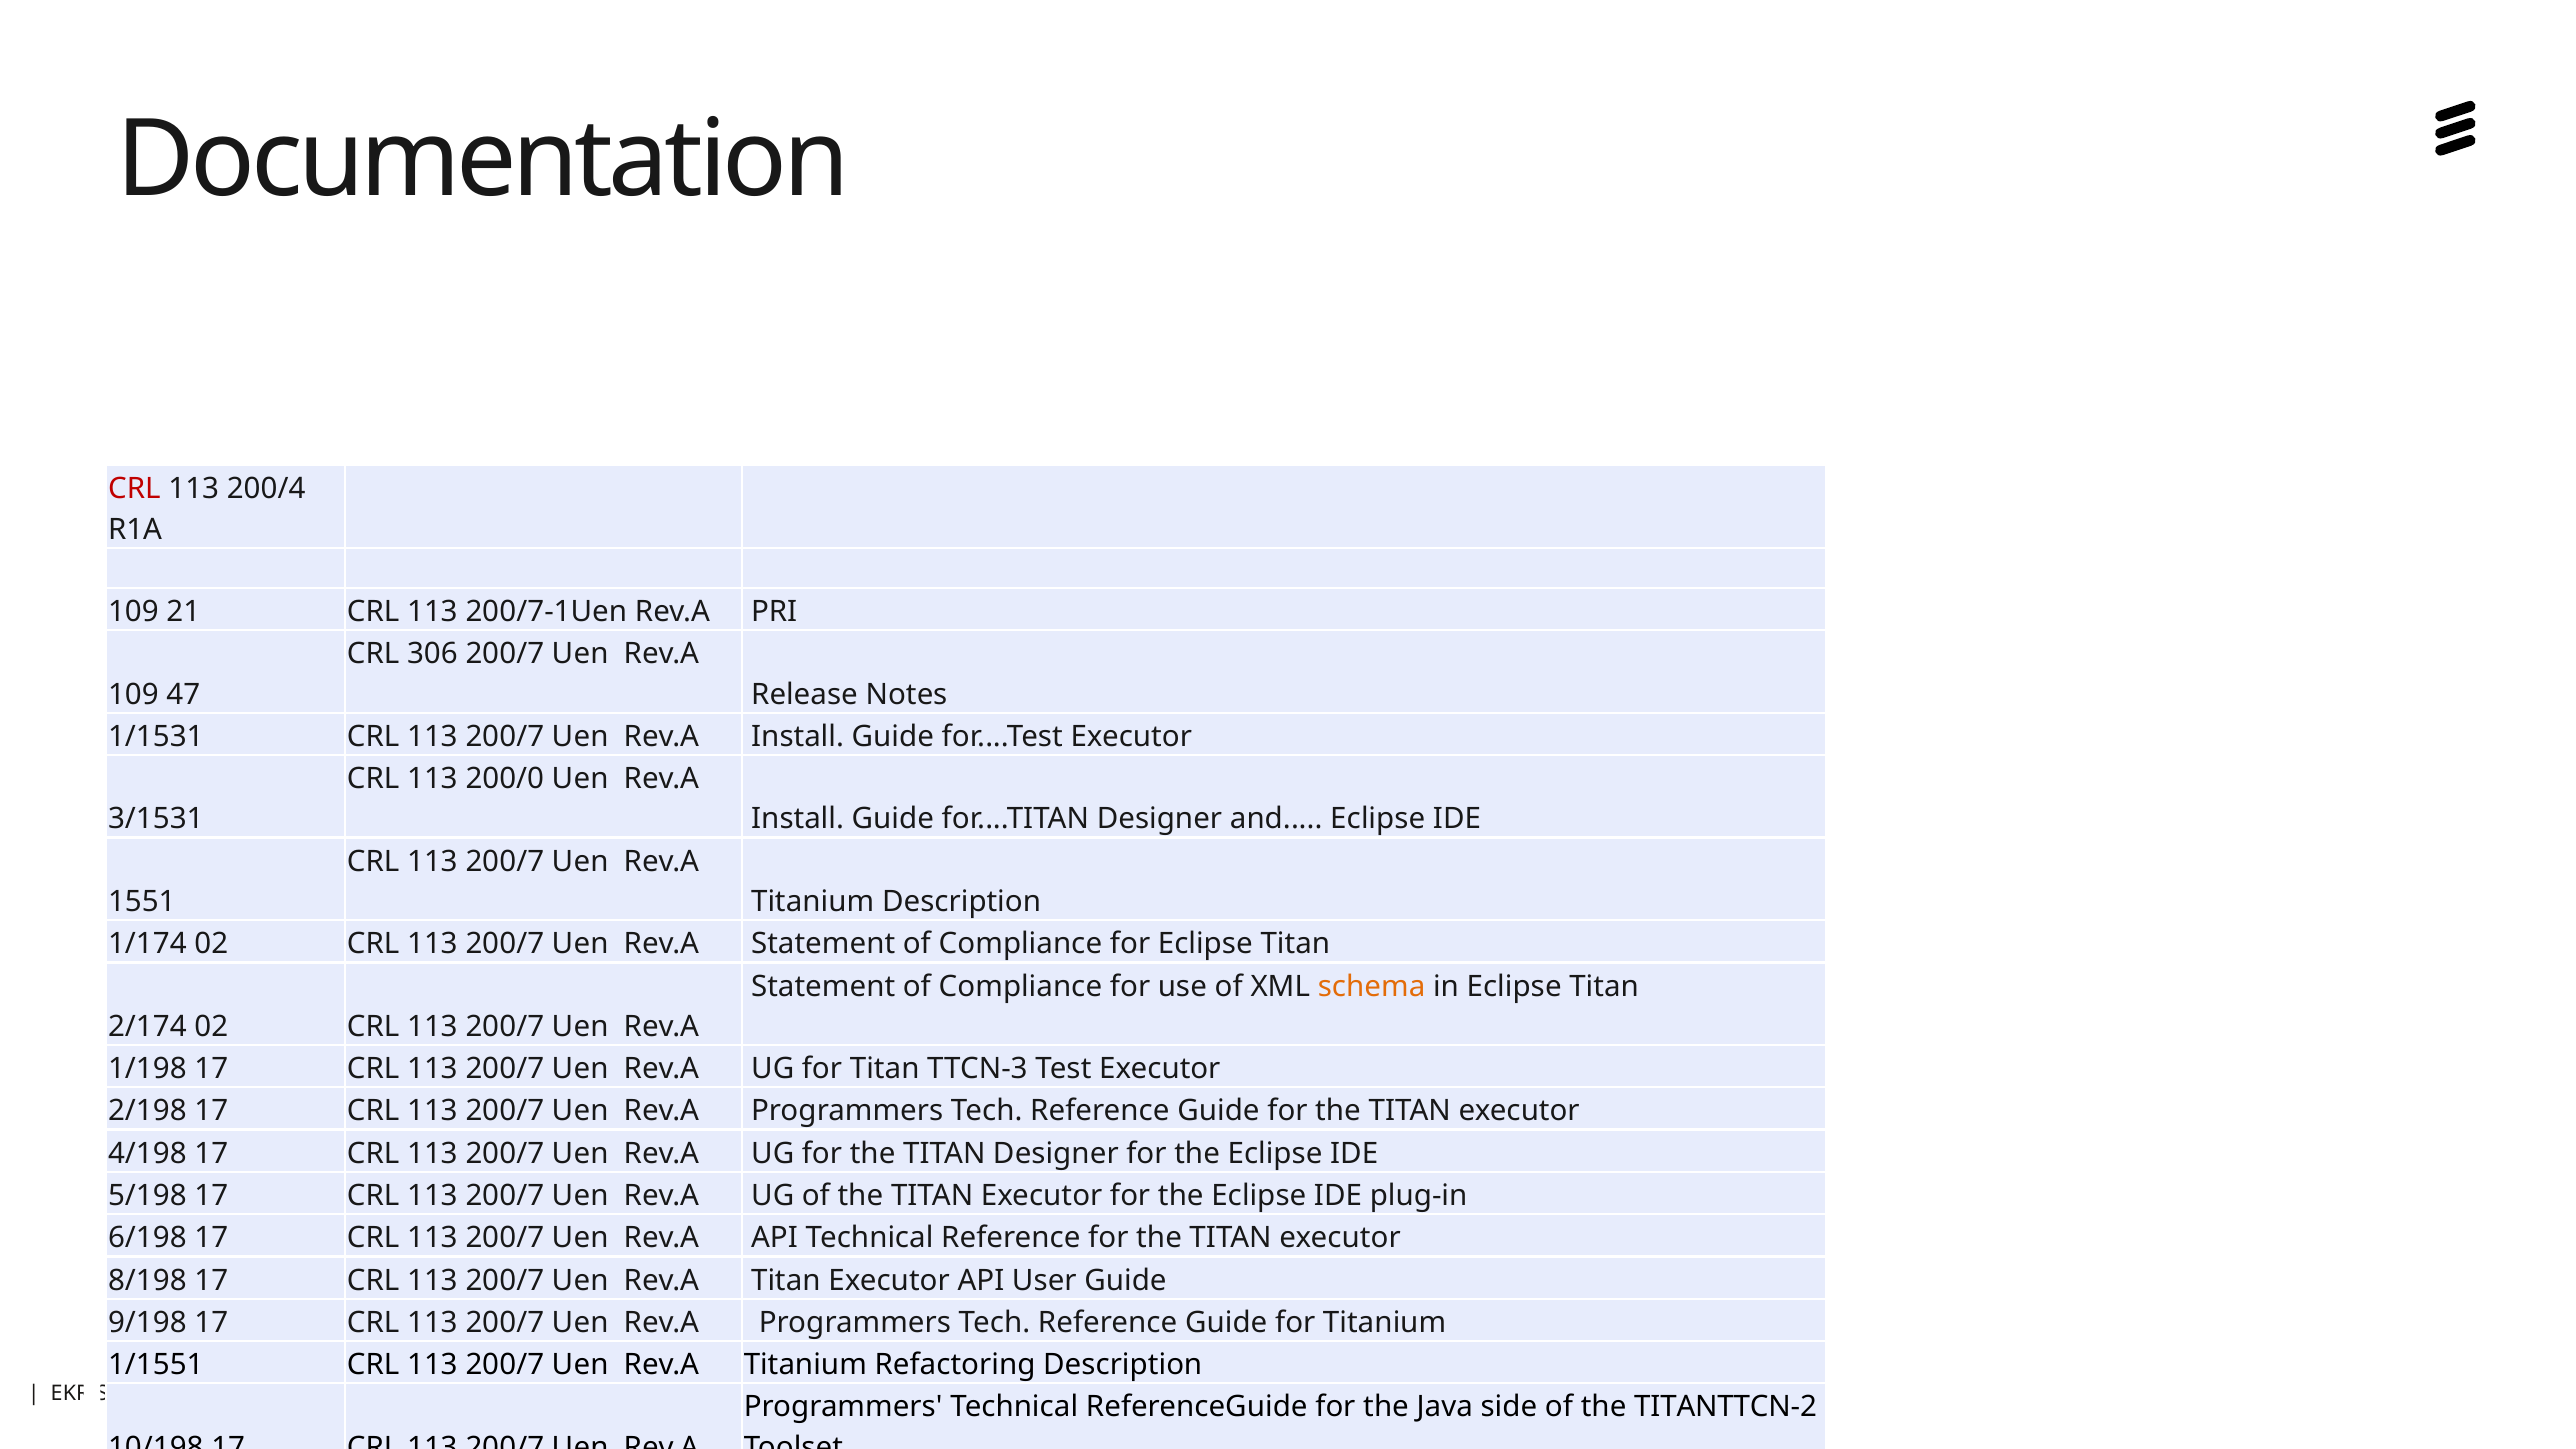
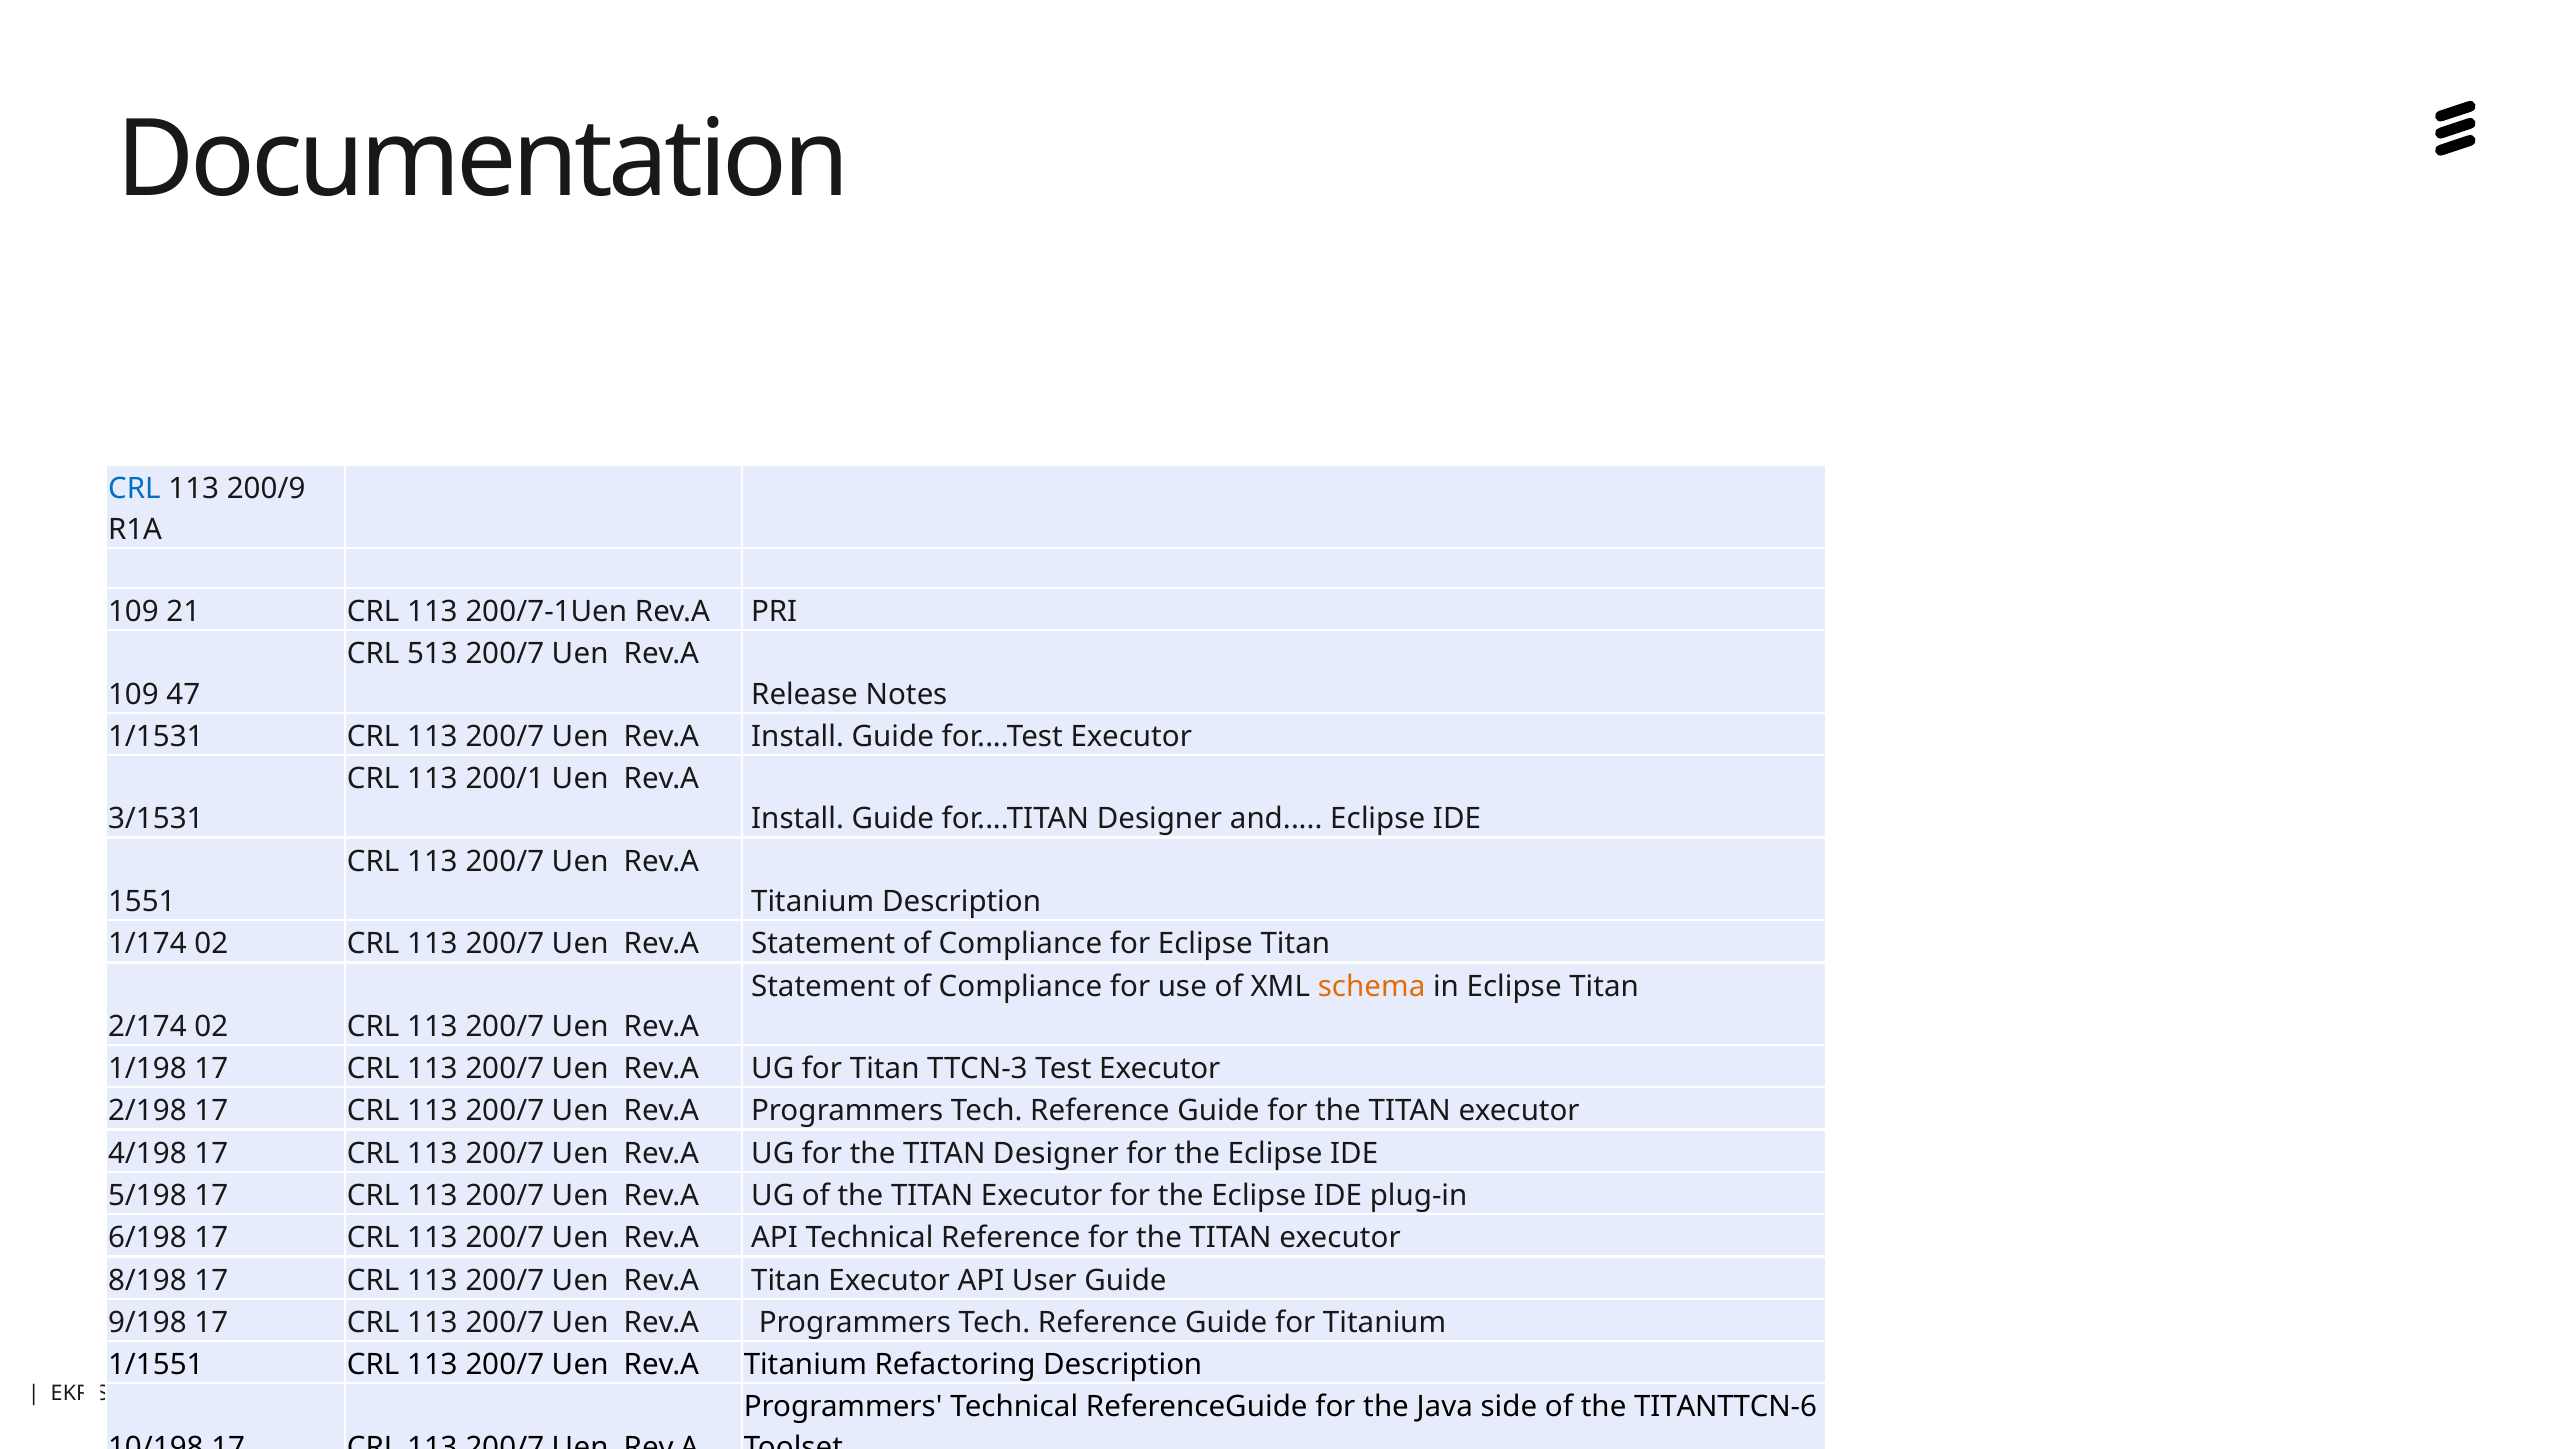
CRL colour: red -> blue (134, 489)
200/4: 200/4 -> 200/9 (266, 489)
306: 306 -> 513 (432, 654)
200/0: 200/0 -> 200/1 (505, 779)
TITANTTCN-2: TITANTTCN-2 -> TITANTTCN-6 (1726, 1407)
